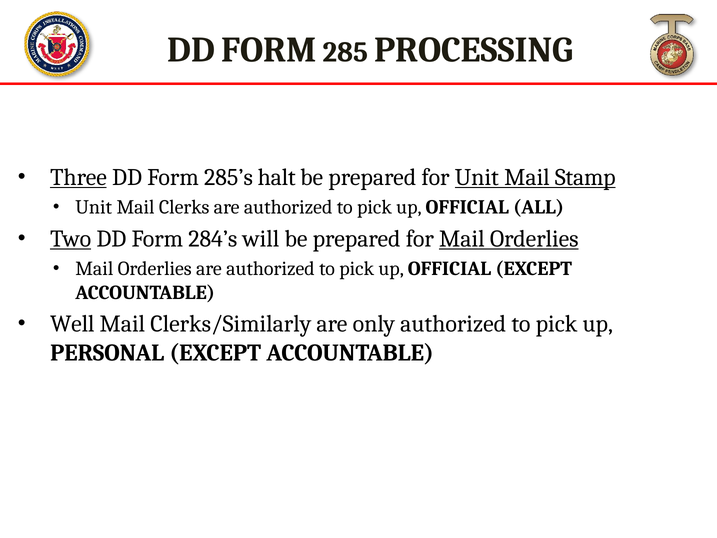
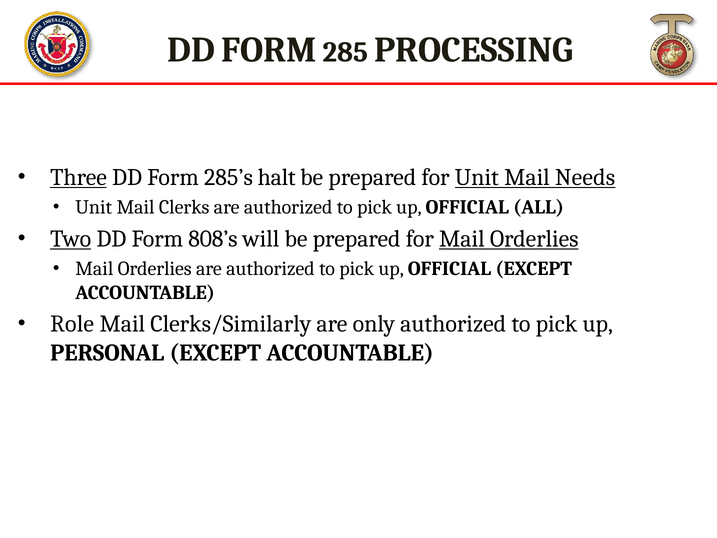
Stamp: Stamp -> Needs (585, 177)
284’s: 284’s -> 808’s (213, 239)
Well: Well -> Role (72, 324)
